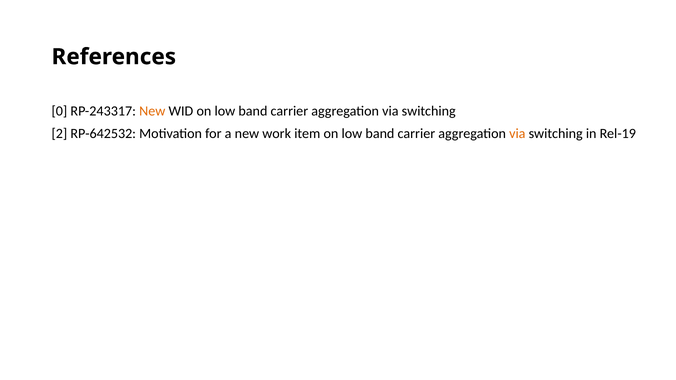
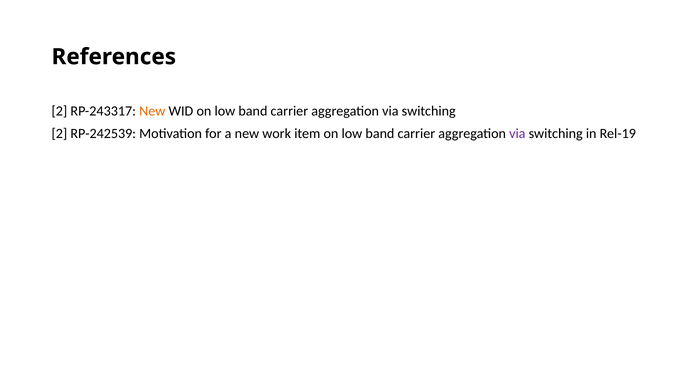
0: 0 -> 2 (59, 111)
RP-642532: RP-642532 -> RP-242539 (103, 134)
via colour: orange -> purple (517, 134)
